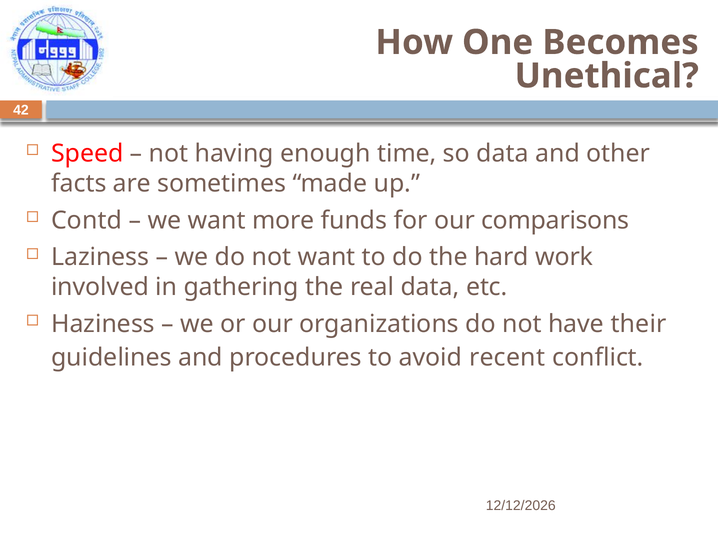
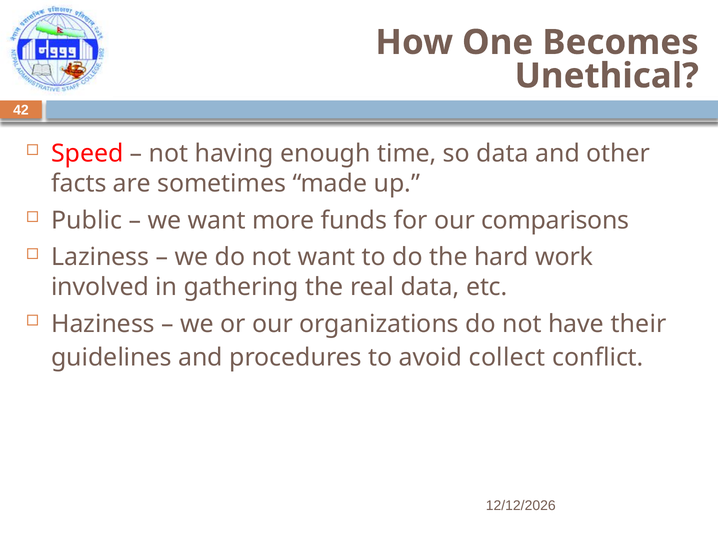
Contd: Contd -> Public (87, 221)
recent: recent -> collect (507, 358)
